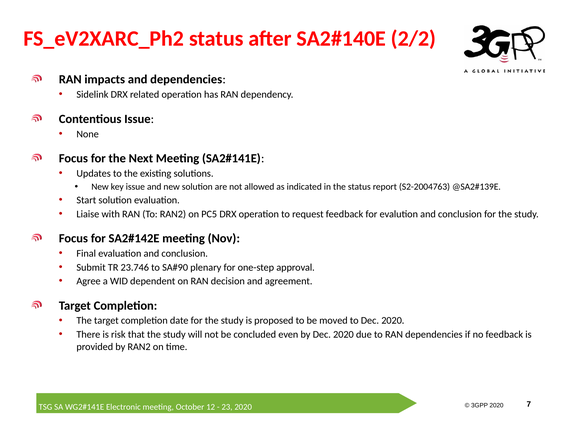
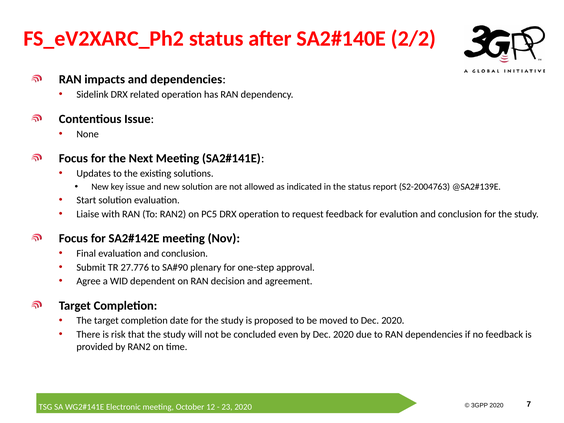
23.746: 23.746 -> 27.776 (135, 267)
